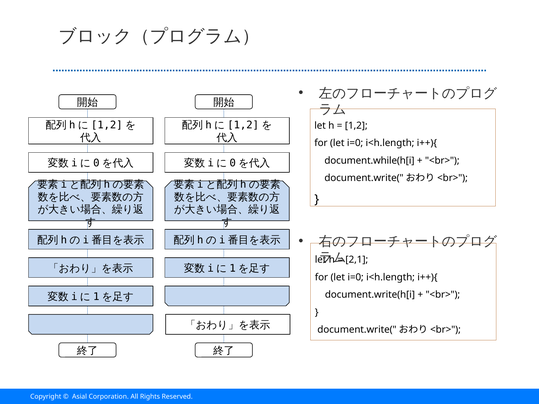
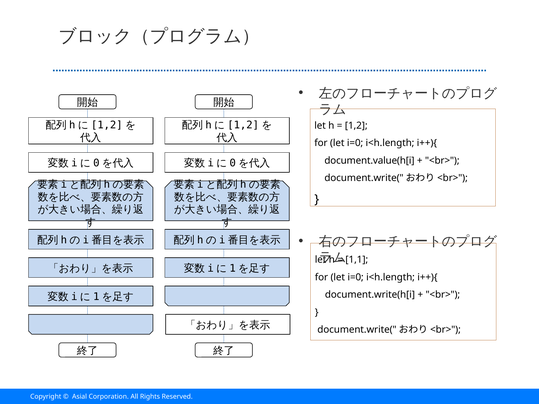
document.while(h[i: document.while(h[i -> document.value(h[i (369, 161)
2,1: 2,1 -> 1,1 (357, 260)
